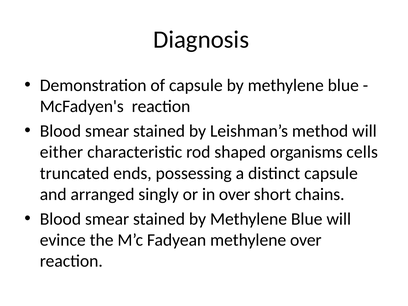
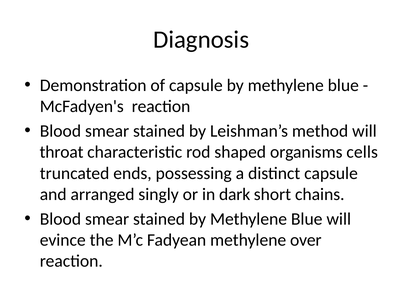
either: either -> throat (62, 152)
in over: over -> dark (235, 194)
